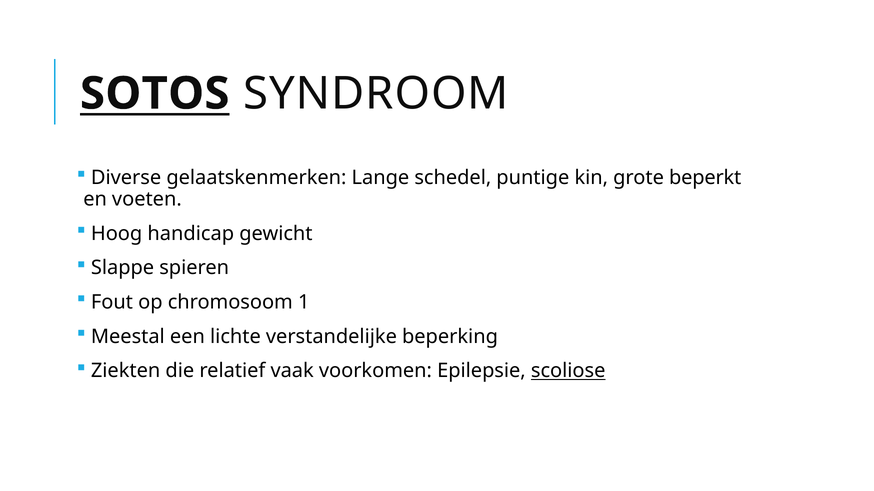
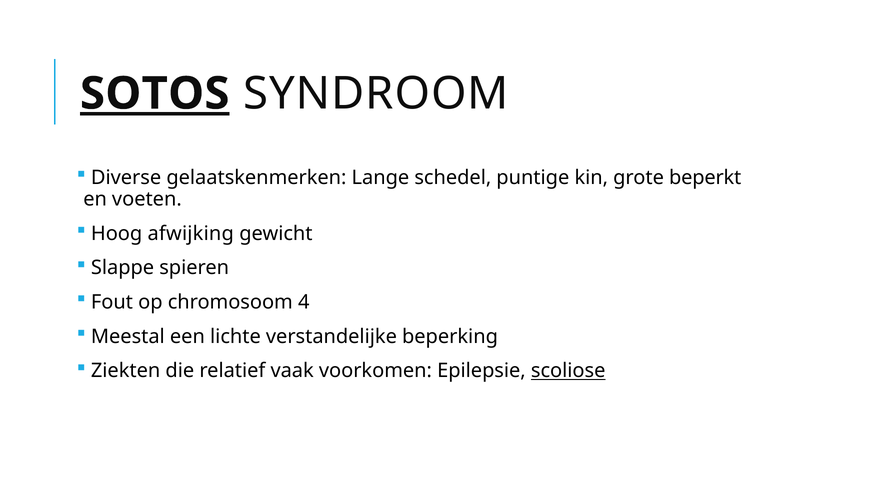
SOTOS underline: none -> present (155, 94)
handicap: handicap -> afwijking (191, 234)
1: 1 -> 4 (304, 303)
